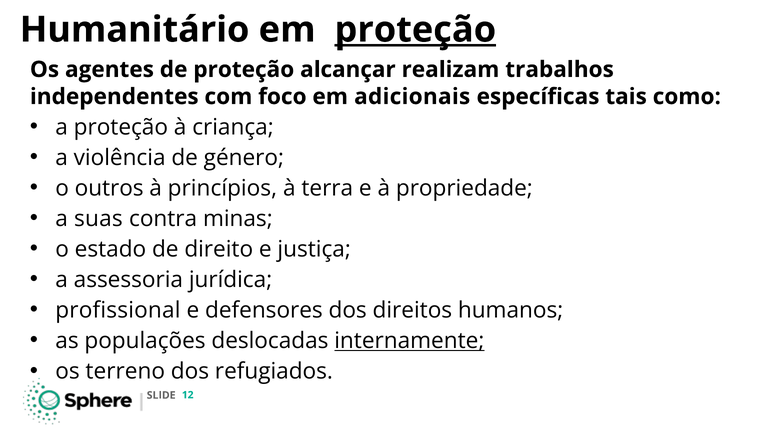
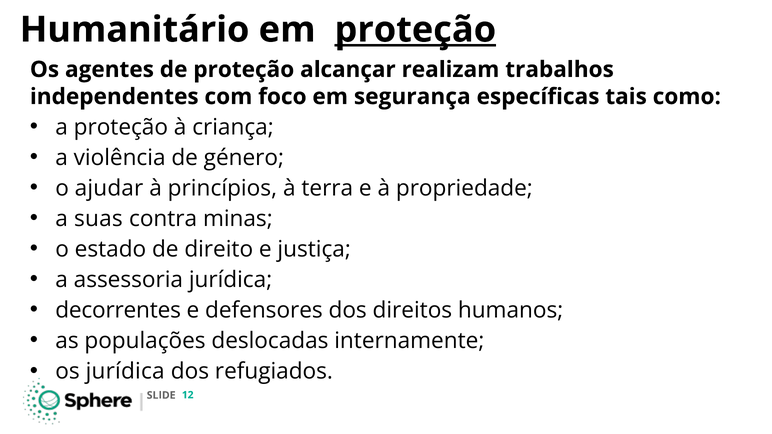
adicionais: adicionais -> segurança (412, 97)
outros: outros -> ajudar (109, 188)
profissional: profissional -> decorrentes (118, 310)
internamente underline: present -> none (409, 341)
os terreno: terreno -> jurídica (125, 371)
